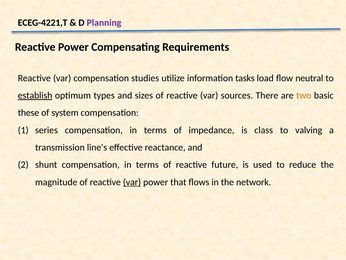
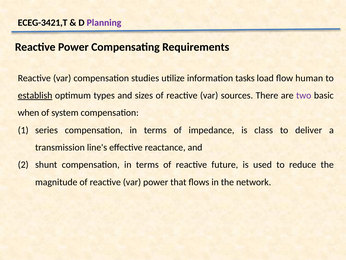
ECEG-4221,T: ECEG-4221,T -> ECEG-3421,T (43, 23)
neutral: neutral -> human (309, 78)
two colour: orange -> purple (304, 95)
these: these -> when (28, 113)
valving: valving -> deliver (309, 130)
var underline: present -> none (132, 182)
